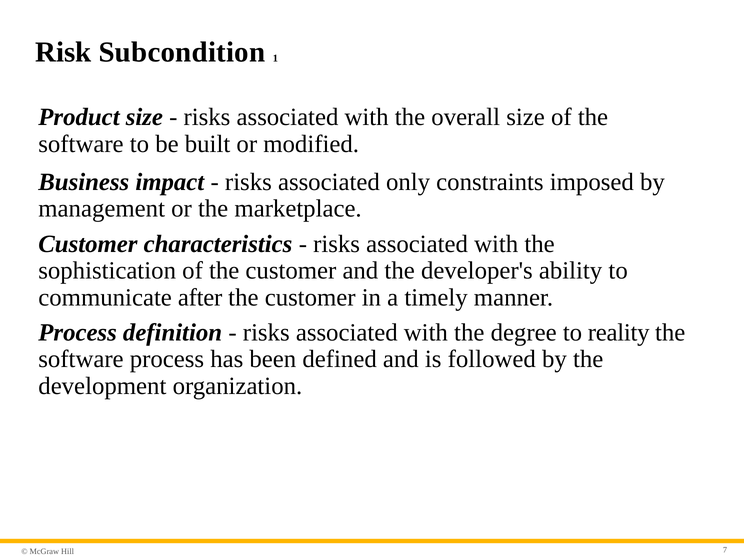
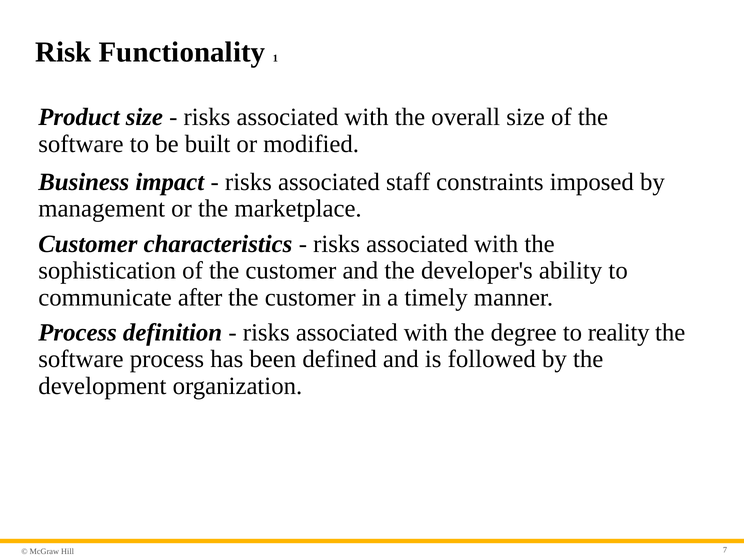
Subcondition: Subcondition -> Functionality (182, 52)
only: only -> staff (408, 182)
